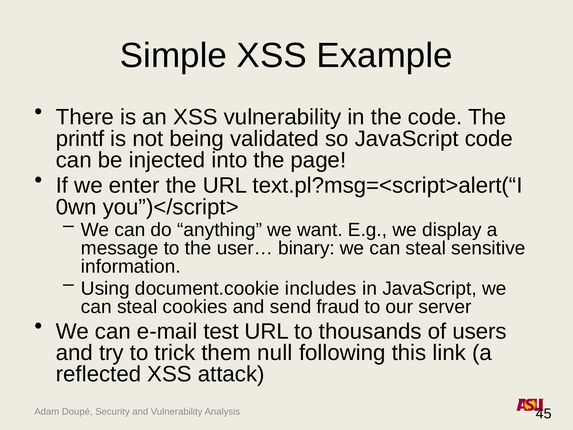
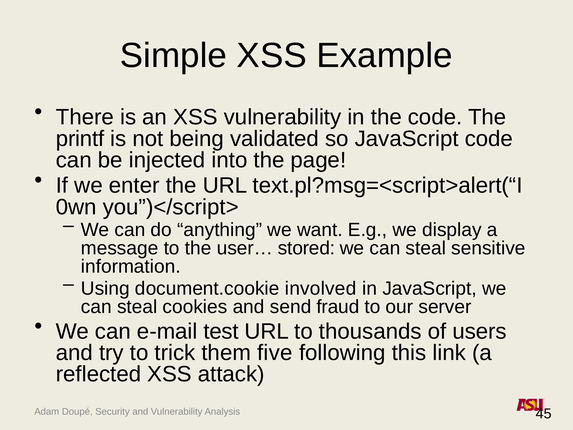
binary: binary -> stored (307, 248)
includes: includes -> involved (321, 288)
null: null -> five (275, 353)
